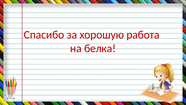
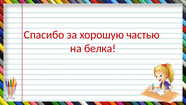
работа: работа -> частью (143, 35)
